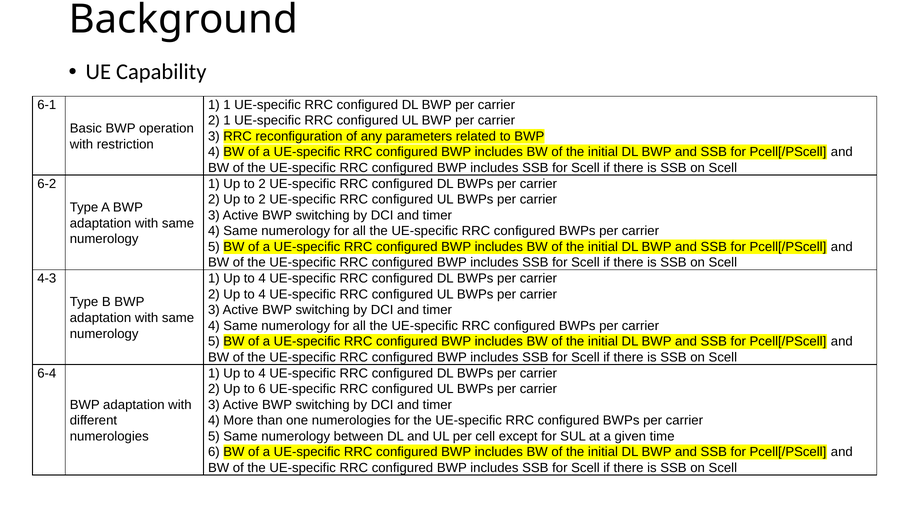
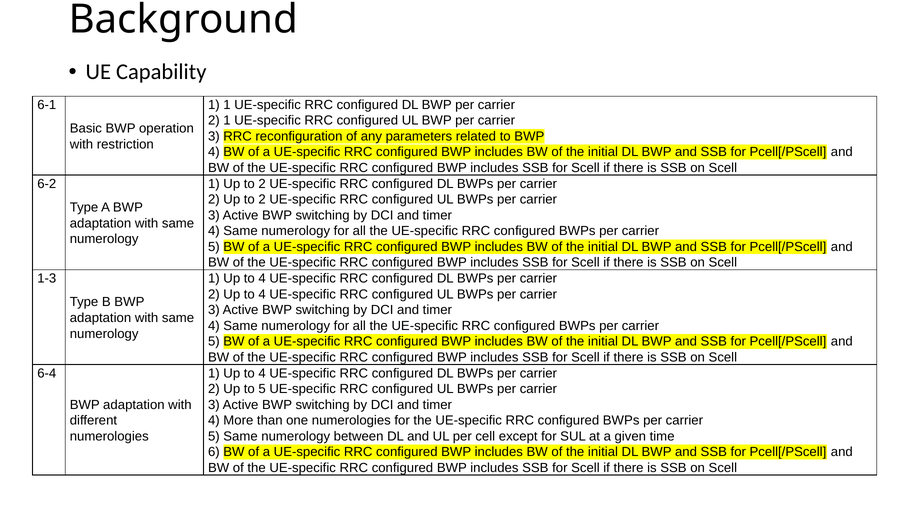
4-3: 4-3 -> 1-3 (47, 278)
to 6: 6 -> 5 (262, 389)
